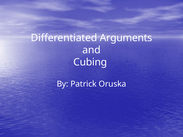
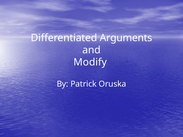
Cubing: Cubing -> Modify (90, 62)
